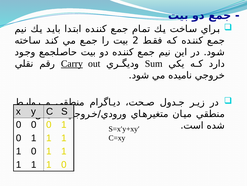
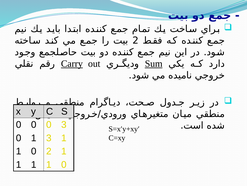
Sum underline: none -> present (154, 63)
0 0 1: 1 -> 3 (64, 124)
1: 1 -> 3 (49, 137)
1: 1 -> 2 (49, 151)
